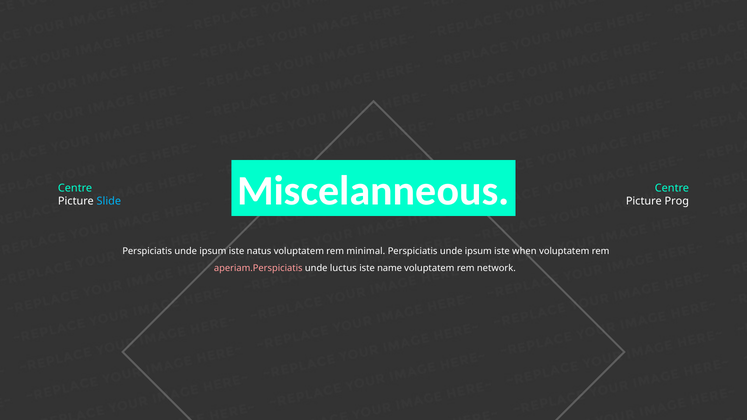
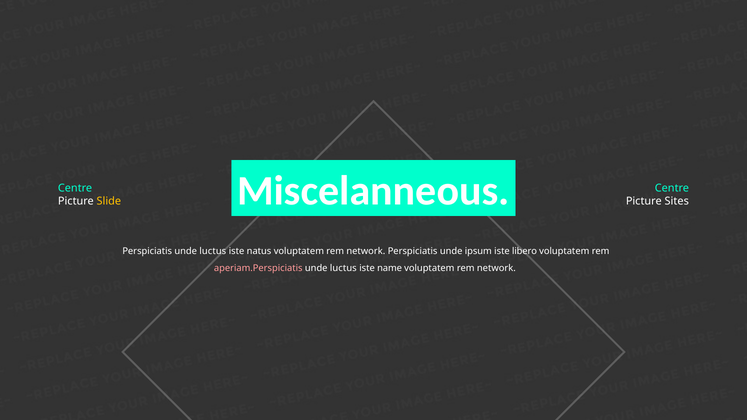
Slide colour: light blue -> yellow (109, 201)
Prog: Prog -> Sites (677, 201)
ipsum: ipsum -> luctus (213, 252)
natus voluptatem rem minimal: minimal -> network (366, 252)
when: when -> libero (524, 252)
